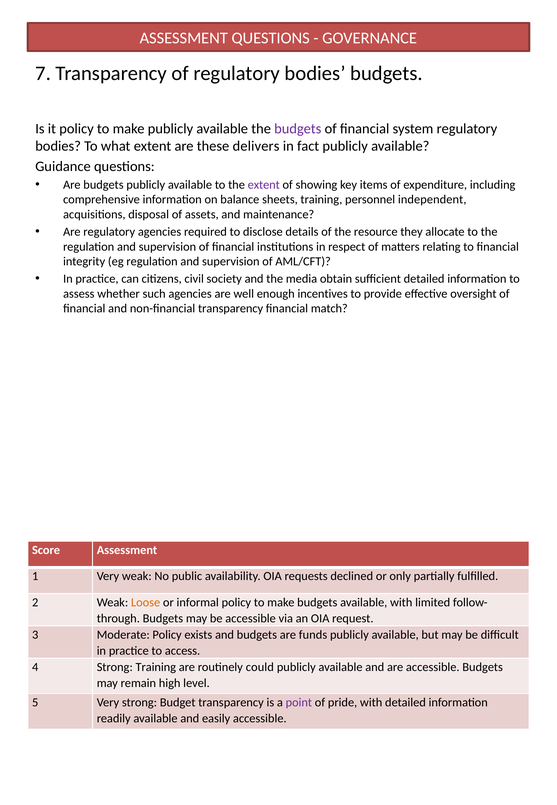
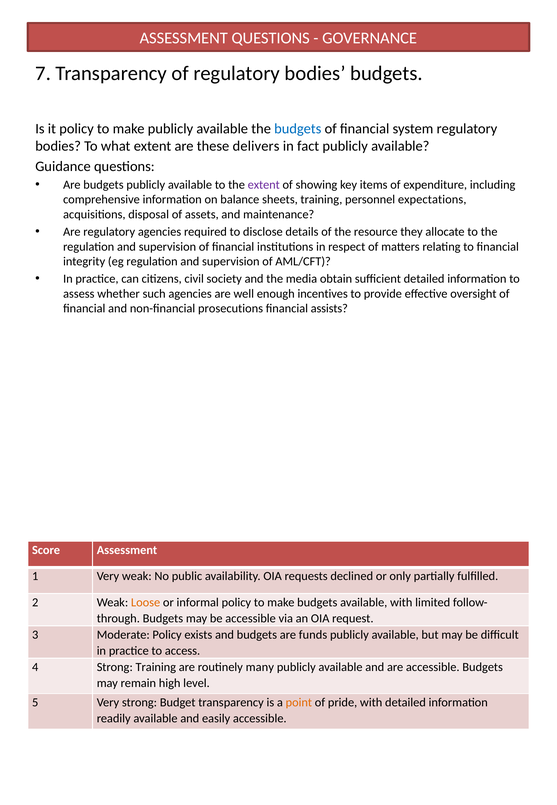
budgets colour: purple -> blue (298, 129)
independent: independent -> expectations (432, 199)
non-financial transparency: transparency -> prosecutions (231, 308)
match: match -> assists (329, 308)
could: could -> many (260, 667)
point colour: purple -> orange (299, 702)
